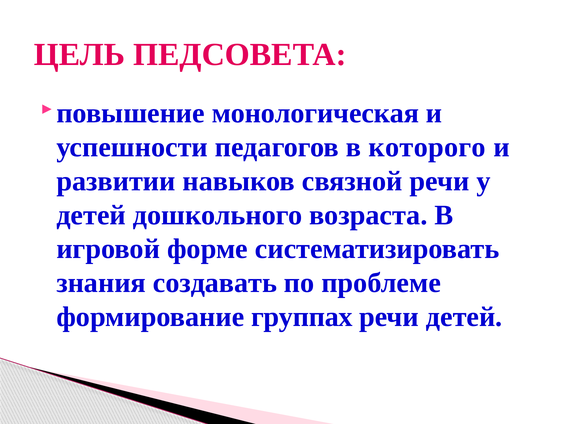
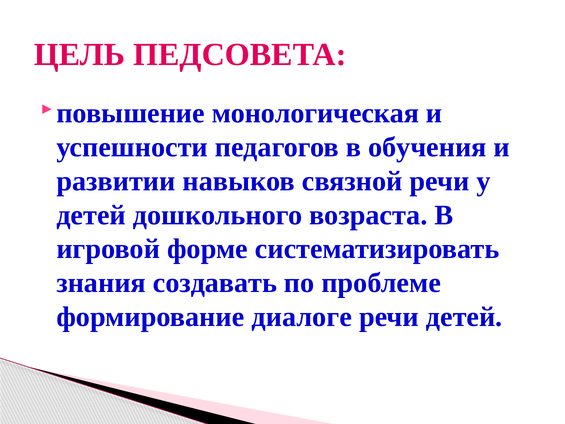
которого: которого -> обучения (427, 147)
группах: группах -> диалоге (302, 317)
